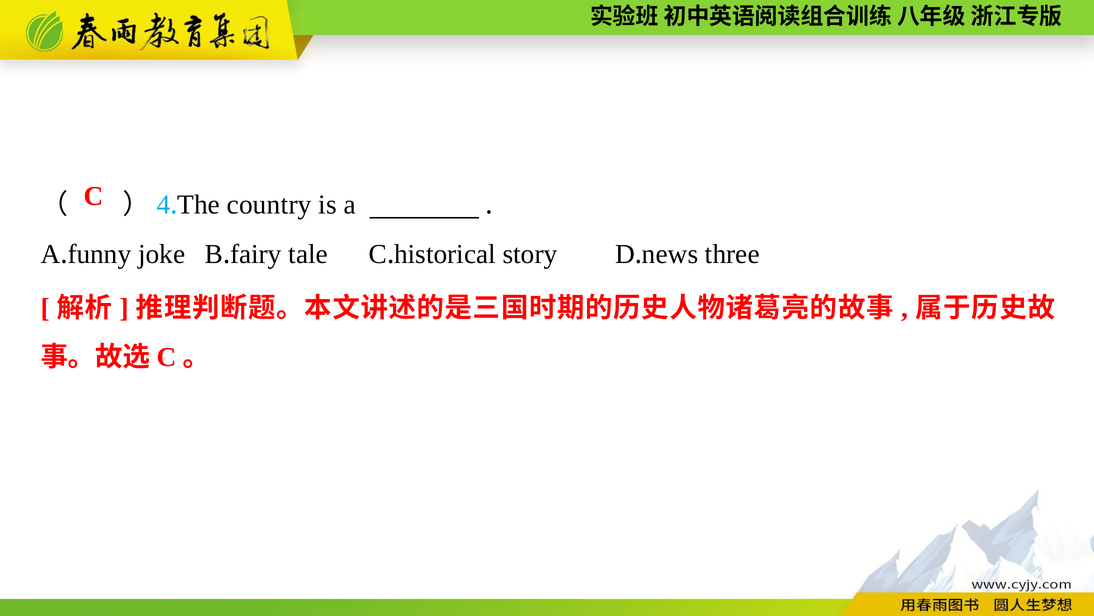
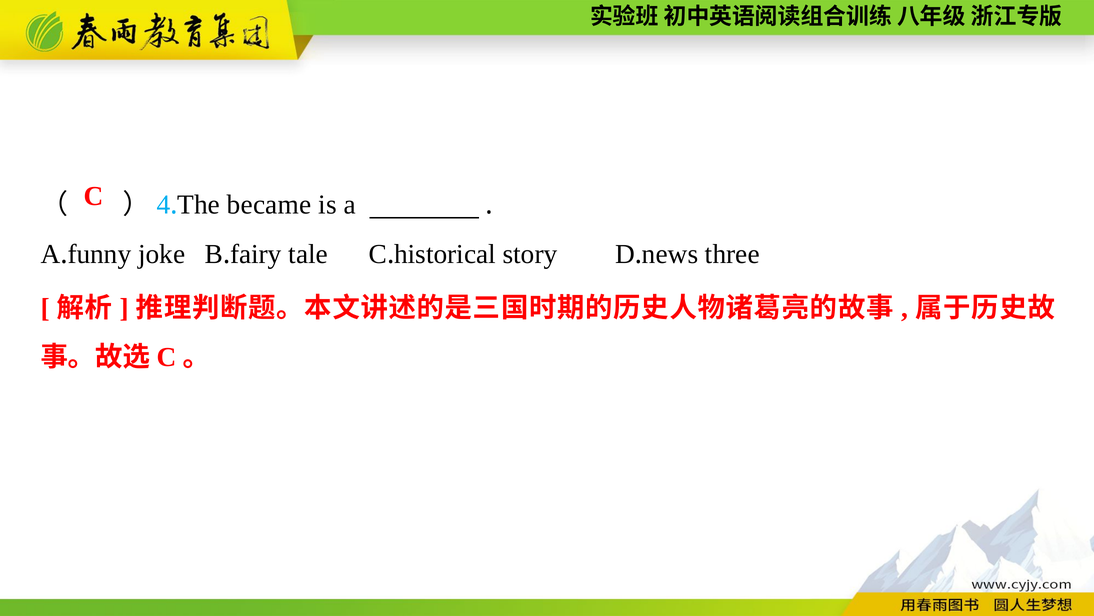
country: country -> became (269, 205)
